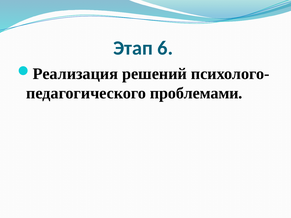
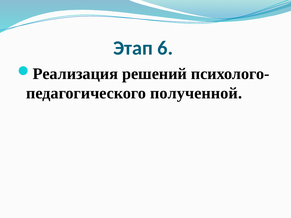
проблемами: проблемами -> полученной (196, 93)
